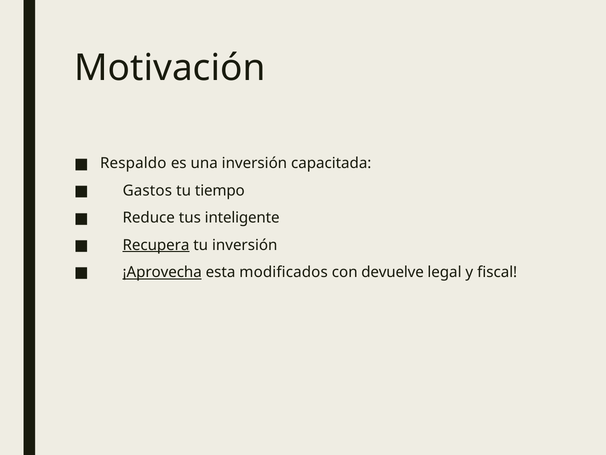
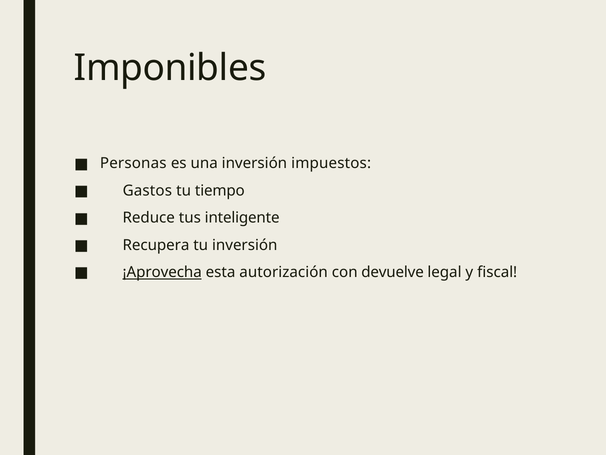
Motivación: Motivación -> Imponibles (170, 68)
Respaldo: Respaldo -> Personas (133, 163)
capacitada: capacitada -> impuestos (331, 163)
Recupera underline: present -> none (156, 245)
modificados: modificados -> autorización (284, 272)
